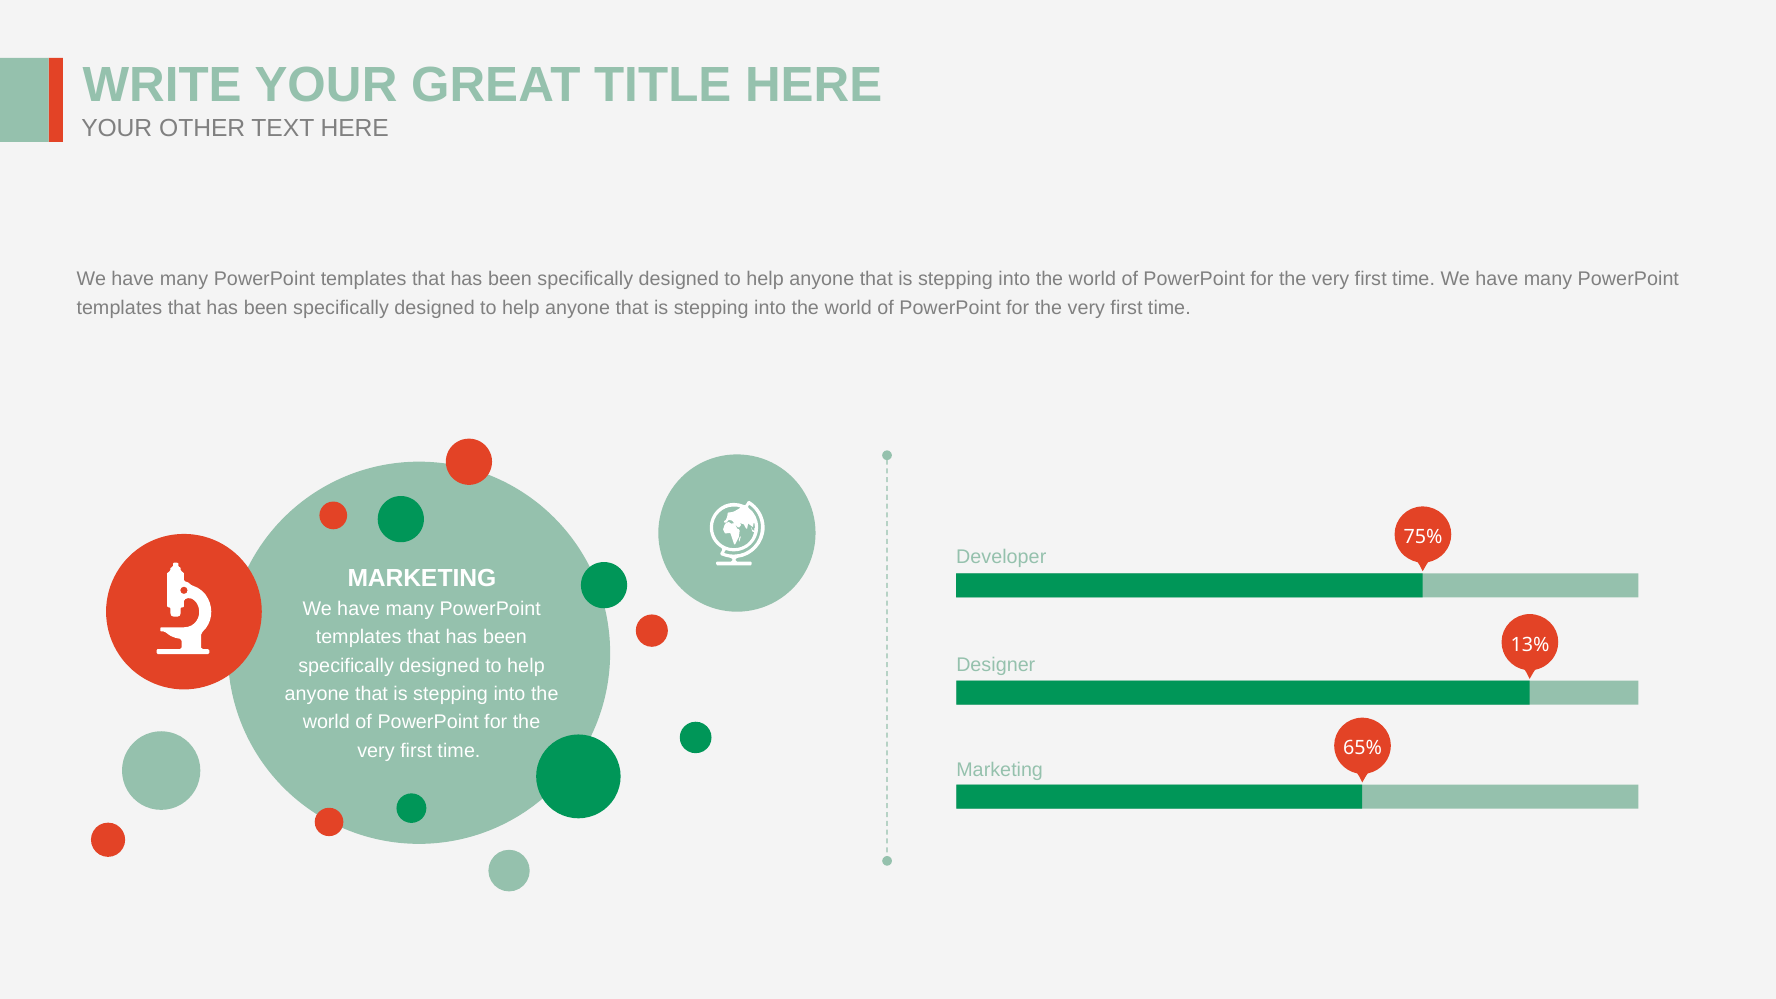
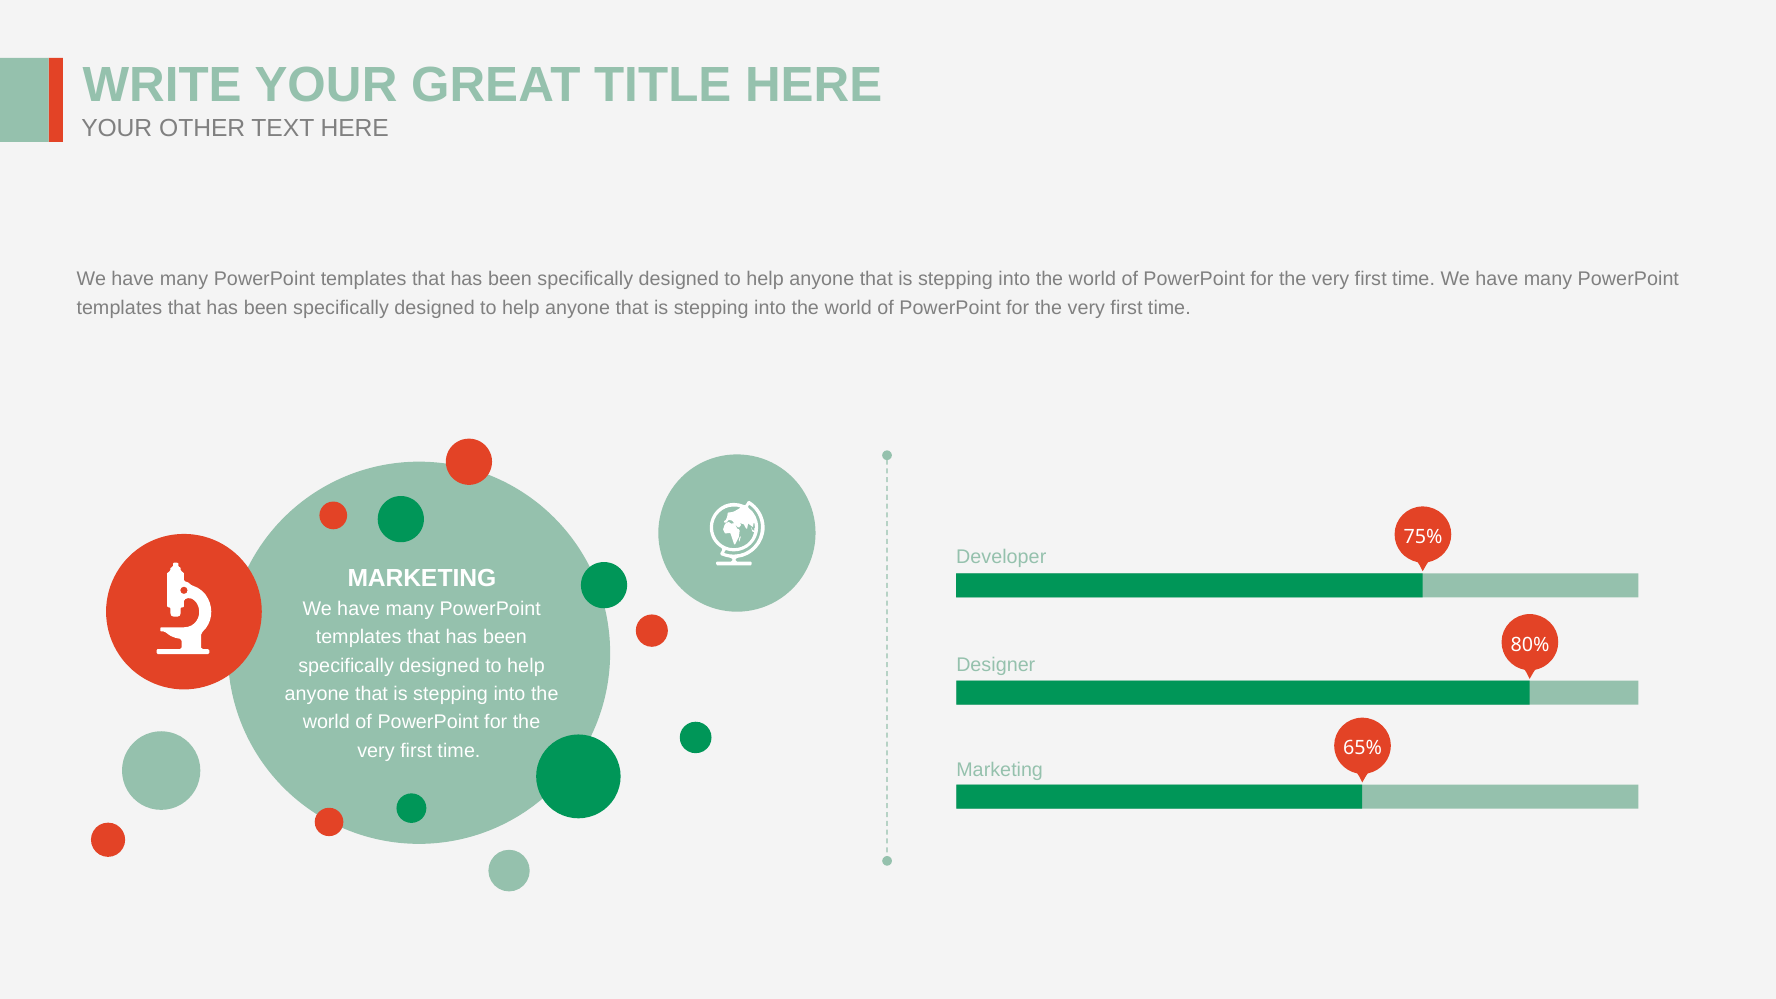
13%: 13% -> 80% (1530, 644)
